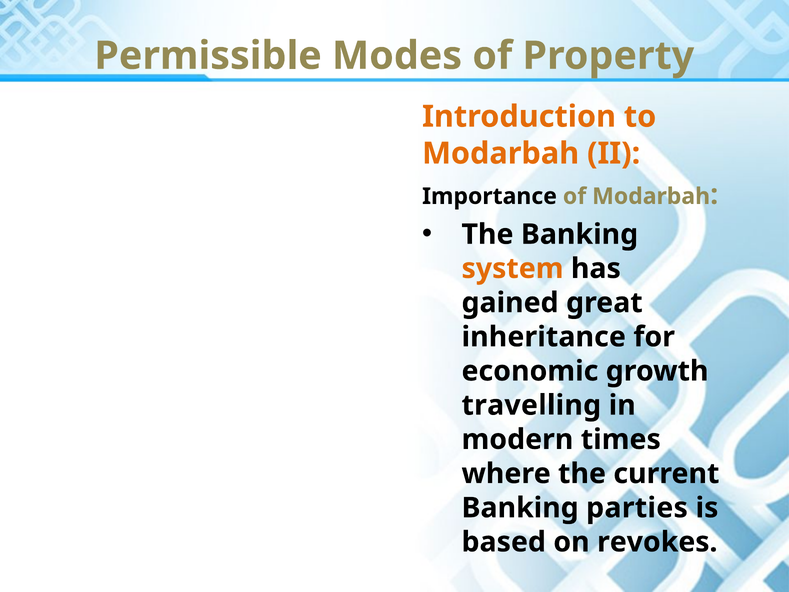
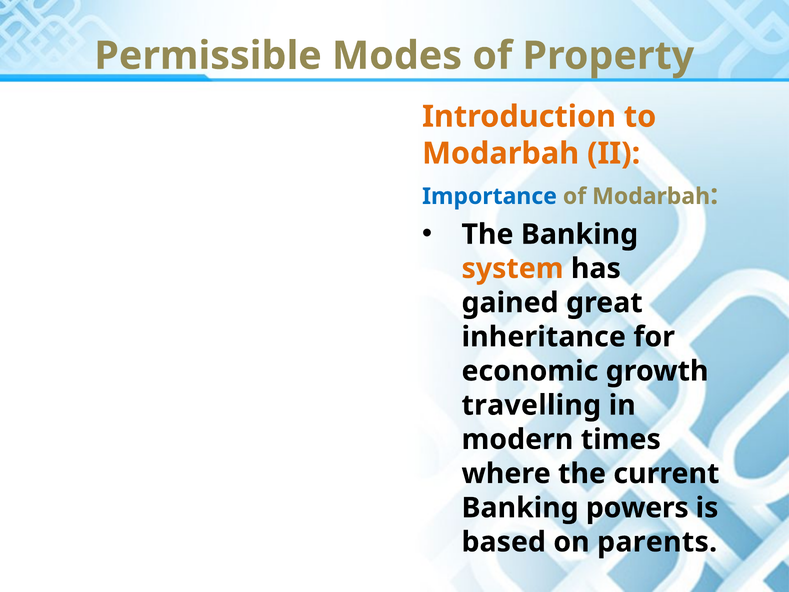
Importance colour: black -> blue (490, 196)
parties: parties -> powers (637, 508)
revokes: revokes -> parents (657, 542)
